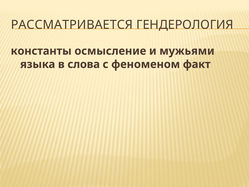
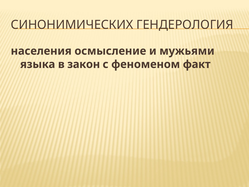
РАССМАТРИВАЕТСЯ: РАССМАТРИВАЕТСЯ -> СИНОНИМИЧЕСКИХ (72, 25)
константы: константы -> населения (41, 51)
слова: слова -> закон (84, 64)
